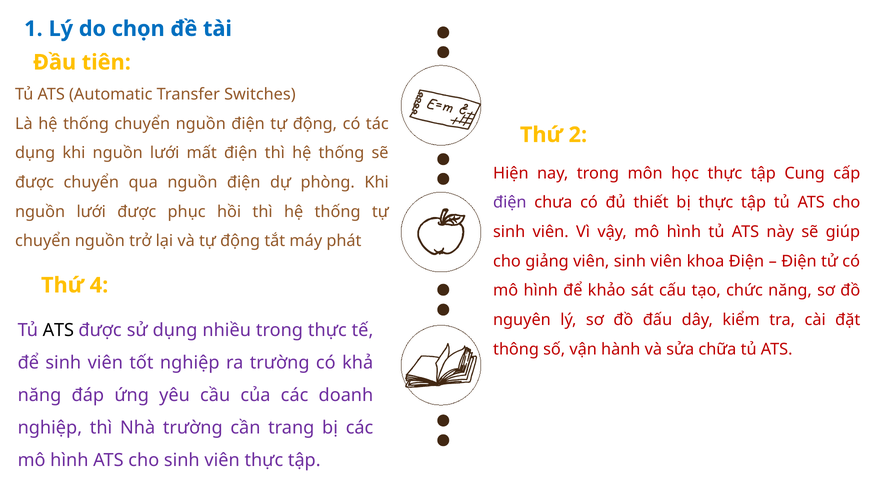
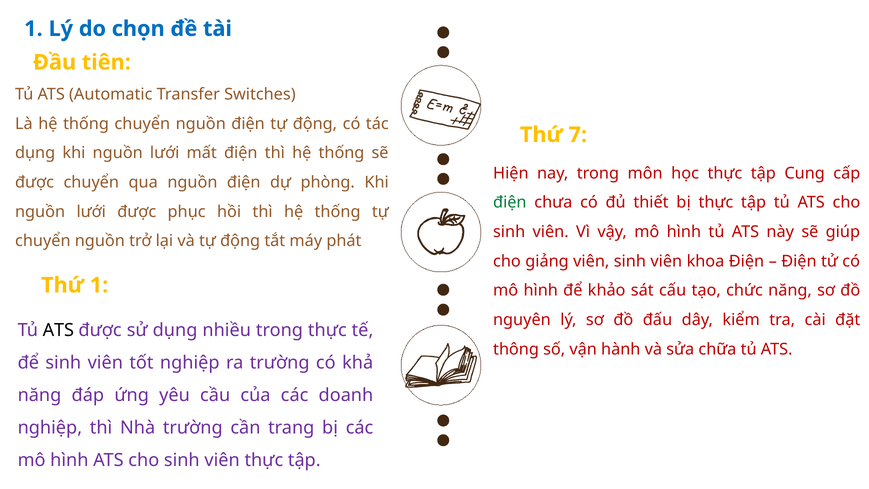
2: 2 -> 7 (578, 135)
điện colour: purple -> green (510, 202)
Thứ 4: 4 -> 1 (99, 285)
